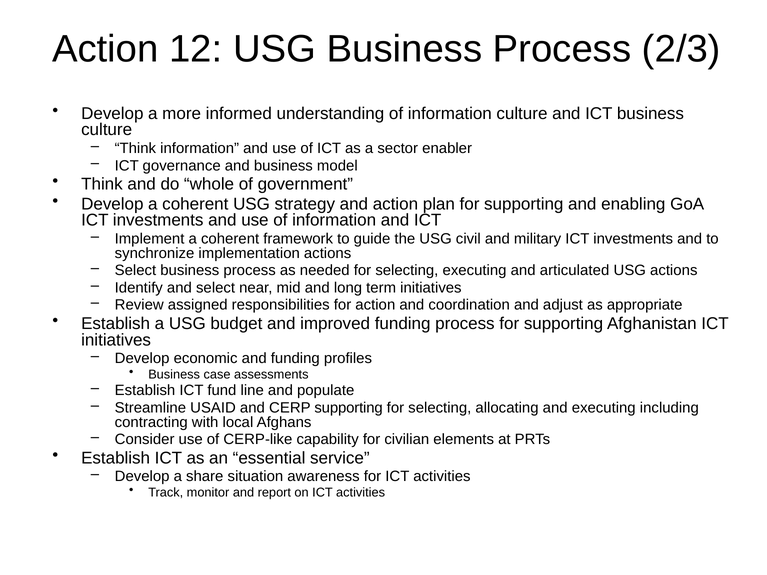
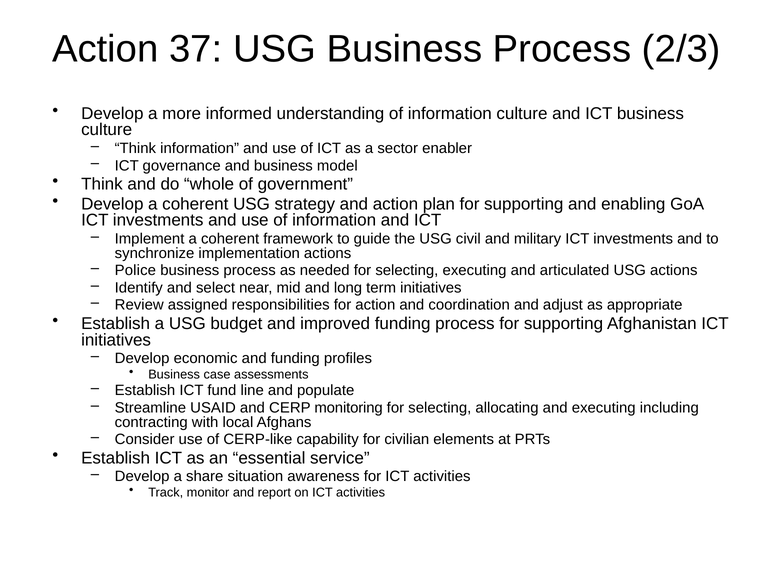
12: 12 -> 37 (196, 49)
Select: Select -> Police (135, 271)
CERP supporting: supporting -> monitoring (349, 408)
